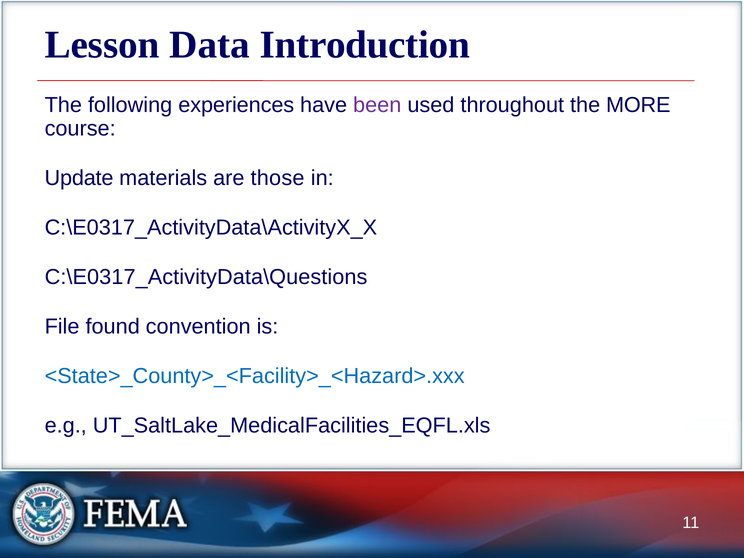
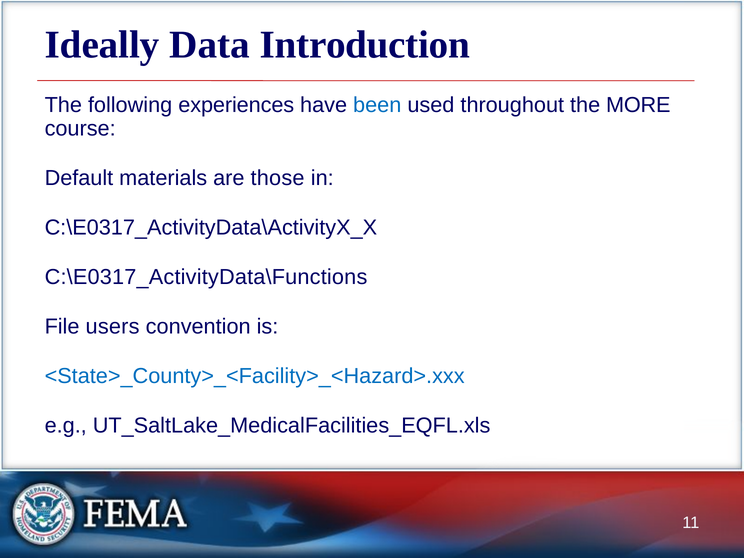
Lesson: Lesson -> Ideally (102, 45)
been colour: purple -> blue (377, 105)
Update: Update -> Default (79, 178)
C:\E0317_ActivityData\Questions: C:\E0317_ActivityData\Questions -> C:\E0317_ActivityData\Functions (206, 277)
found: found -> users (113, 327)
